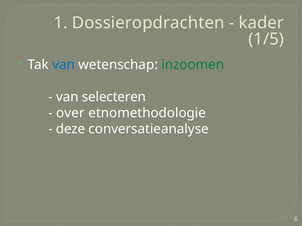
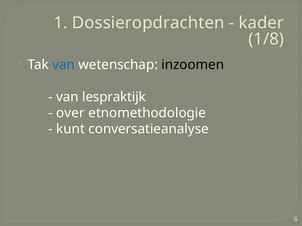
1/5: 1/5 -> 1/8 (266, 39)
inzoomen colour: green -> black (193, 65)
selecteren: selecteren -> lespraktijk (114, 97)
deze: deze -> kunt (70, 129)
